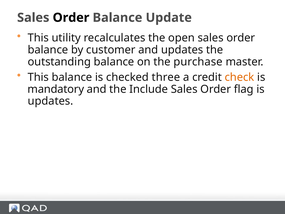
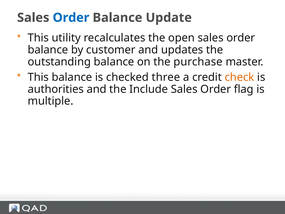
Order colour: black -> blue (71, 18)
mandatory: mandatory -> authorities (56, 89)
updates: updates -> multiple (51, 101)
